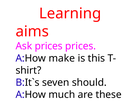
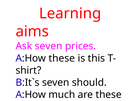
Ask prices: prices -> seven (49, 46)
A:How make: make -> these (62, 58)
